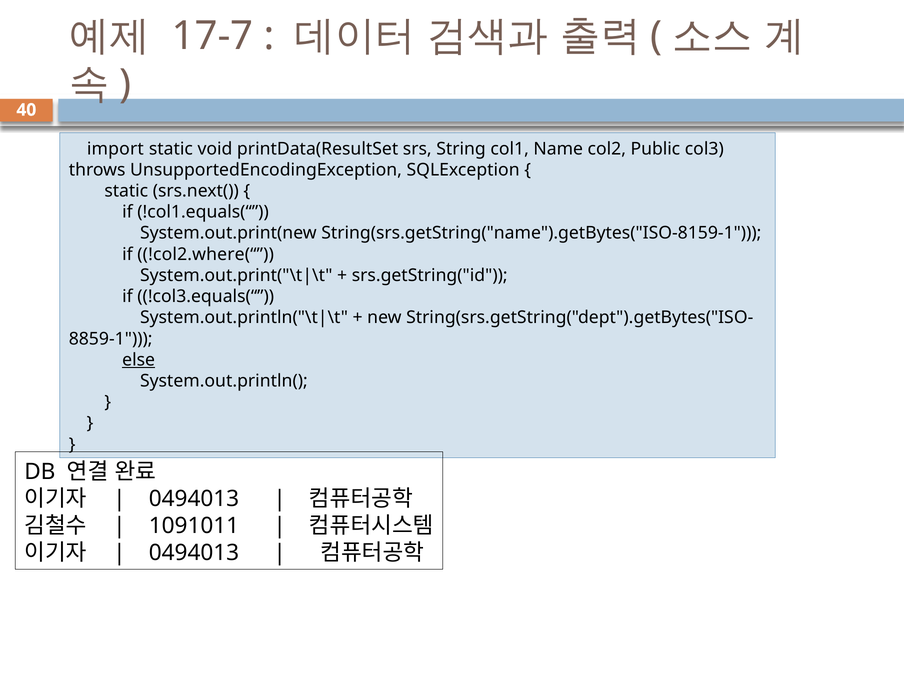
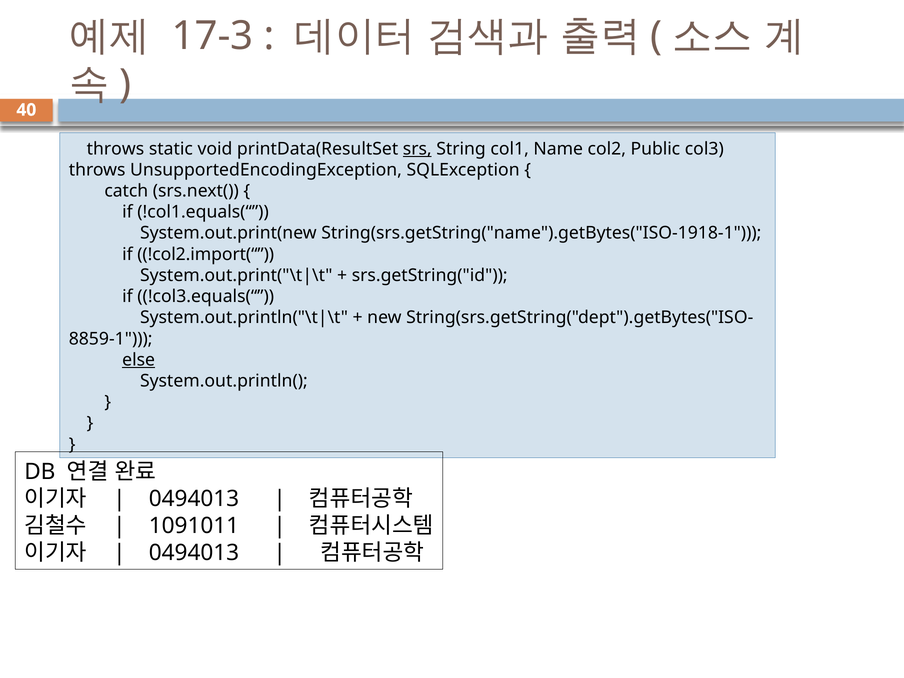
17-7: 17-7 -> 17-3 (213, 36)
import: import -> throws (115, 149)
srs underline: none -> present (417, 149)
static: static -> catch (126, 191)
String(srs.getString("name").getBytes("ISO-8159-1: String(srs.getString("name").getBytes("ISO-8159-1 -> String(srs.getString("name").getBytes("ISO-1918-1 (541, 233)
!col2.where(“: !col2.where(“ -> !col2.import(“ (206, 254)
